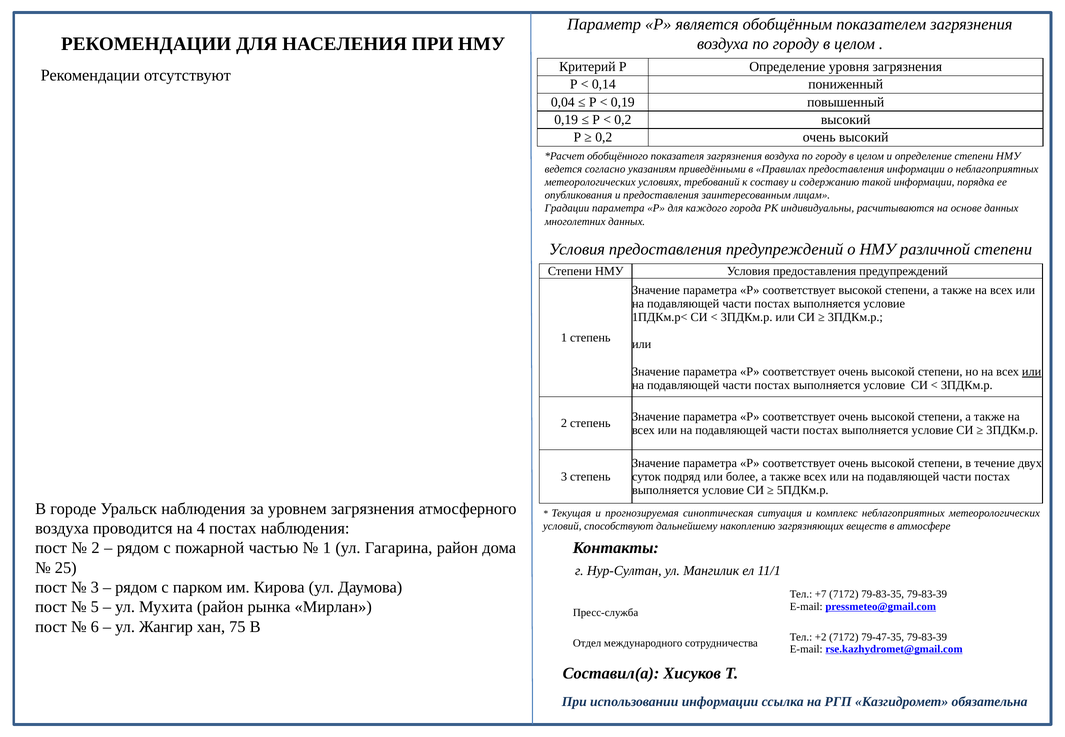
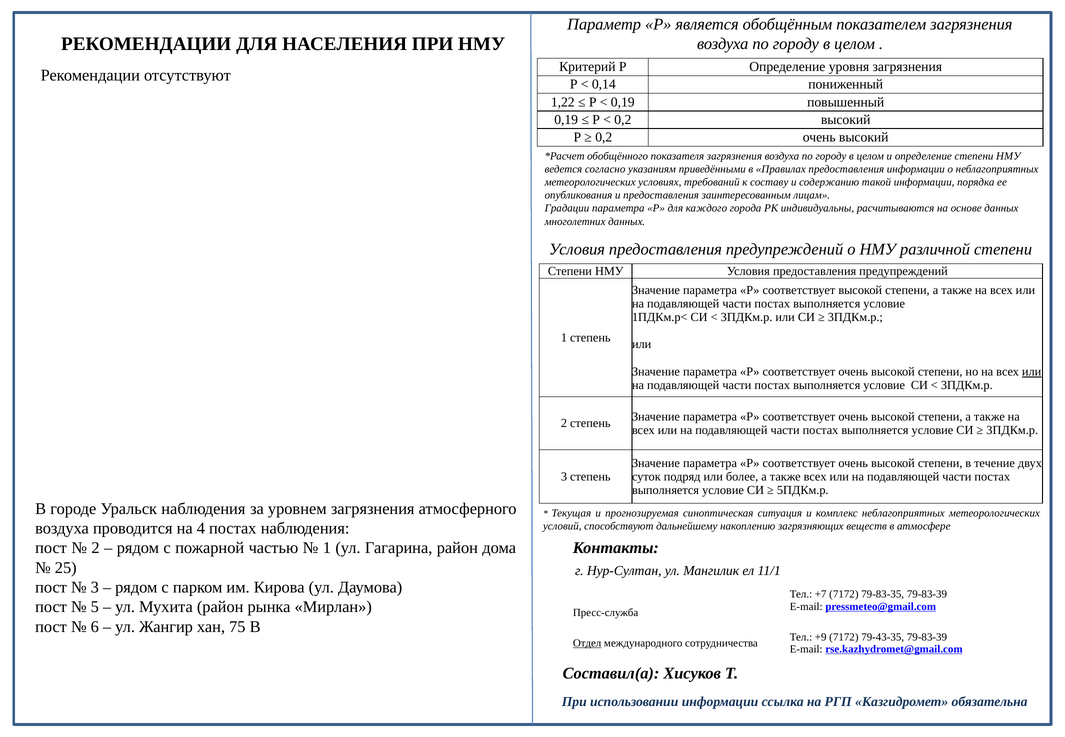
0,04: 0,04 -> 1,22 (563, 102)
+2: +2 -> +9 (821, 637)
79-47-35: 79-47-35 -> 79-43-35 (883, 637)
Отдел underline: none -> present (587, 643)
